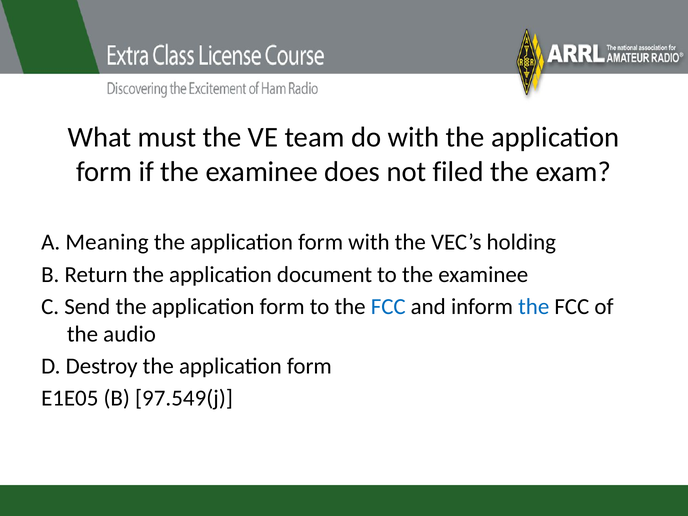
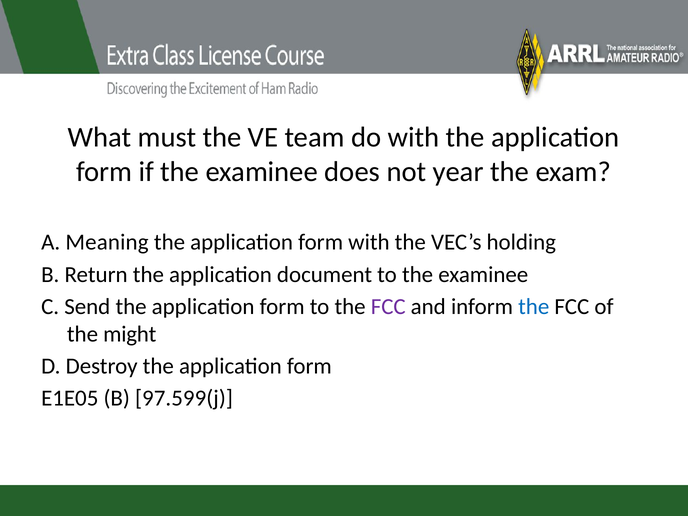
filed: filed -> year (458, 172)
FCC colour: blue -> purple (388, 307)
audio: audio -> might (130, 334)
97.549(j: 97.549(j -> 97.599(j (184, 398)
